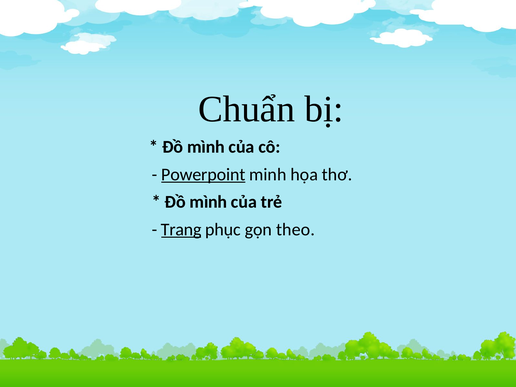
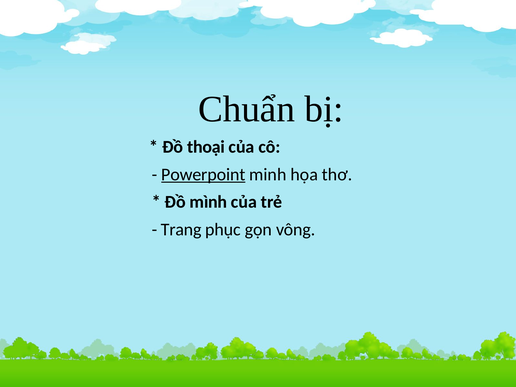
mình: mình -> thoại (206, 147)
Trang underline: present -> none (181, 230)
theo: theo -> vông (296, 230)
